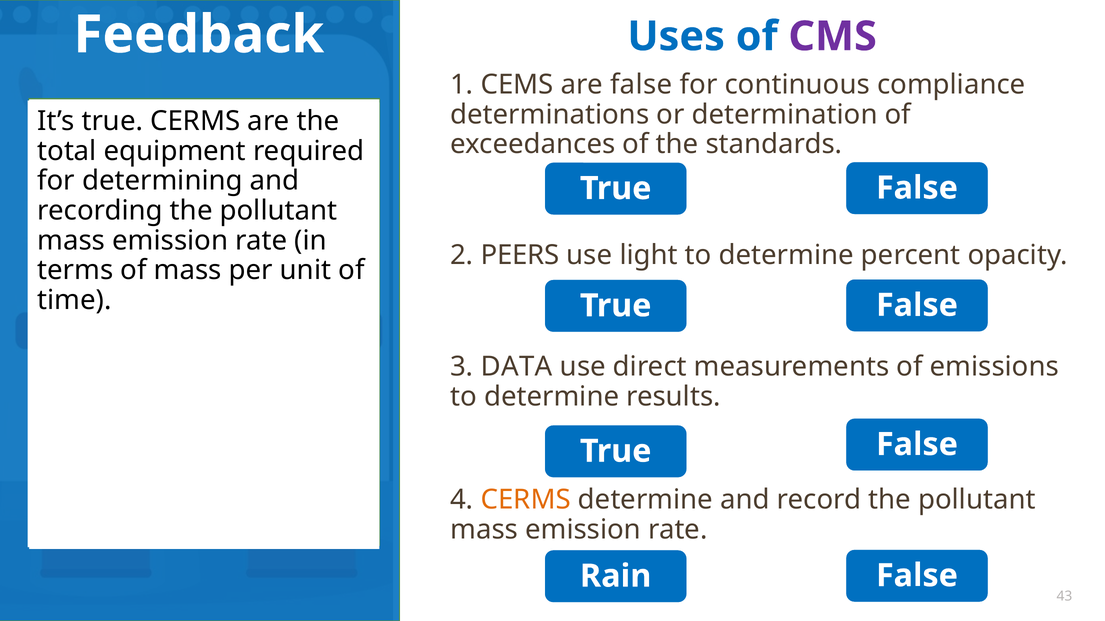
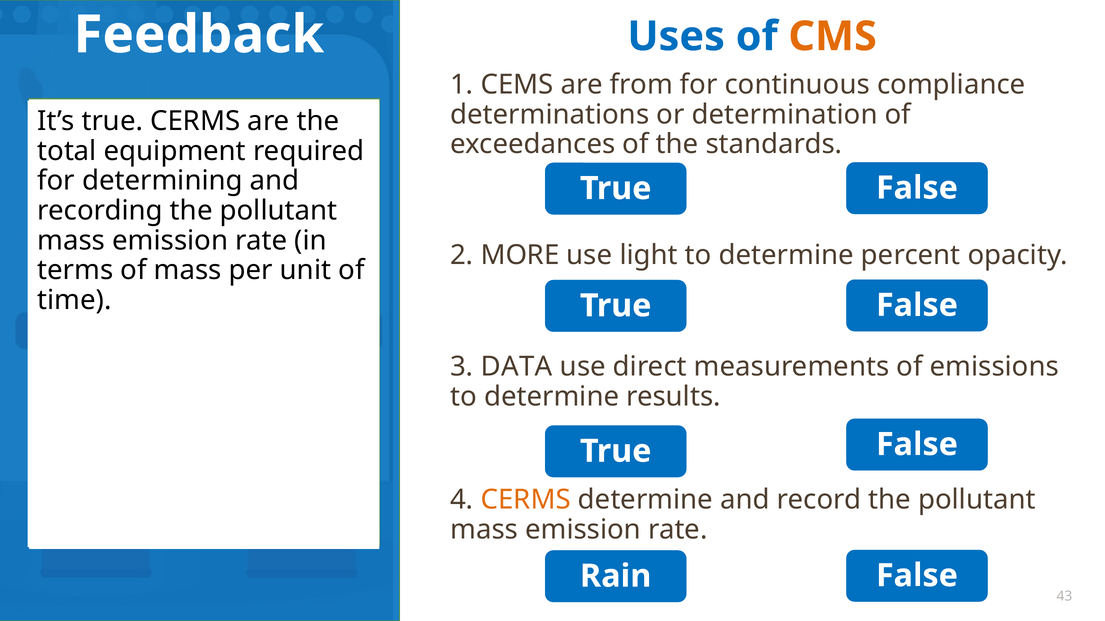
CMS colour: purple -> orange (833, 37)
are false: false -> from (641, 85)
PEERS: PEERS -> MORE (520, 255)
